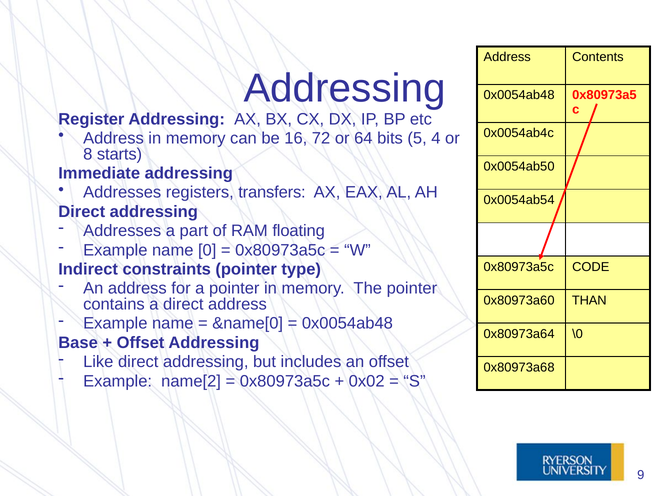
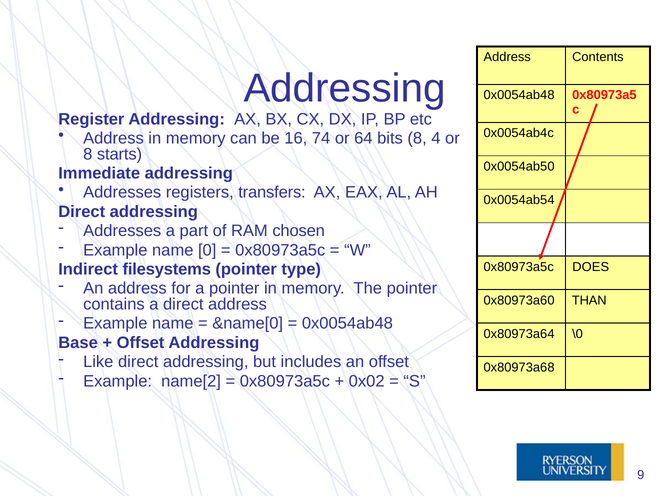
72: 72 -> 74 (321, 138)
bits 5: 5 -> 8 (417, 138)
floating: floating -> chosen (299, 231)
CODE: CODE -> DOES (591, 267)
constraints: constraints -> filesystems (167, 270)
